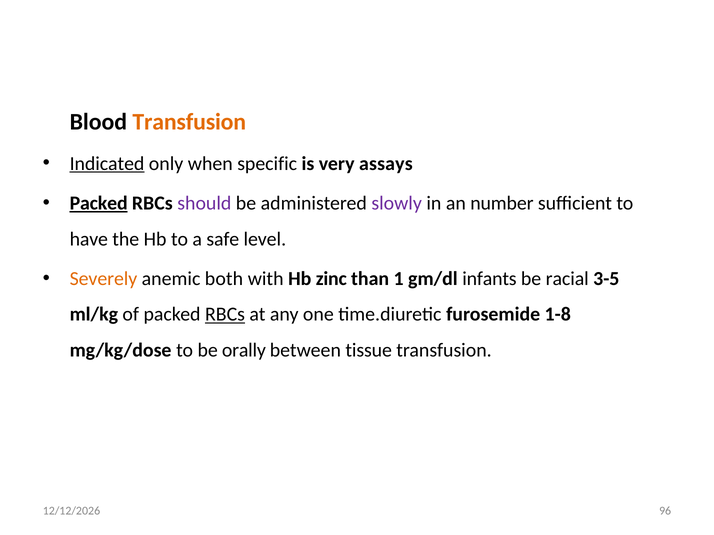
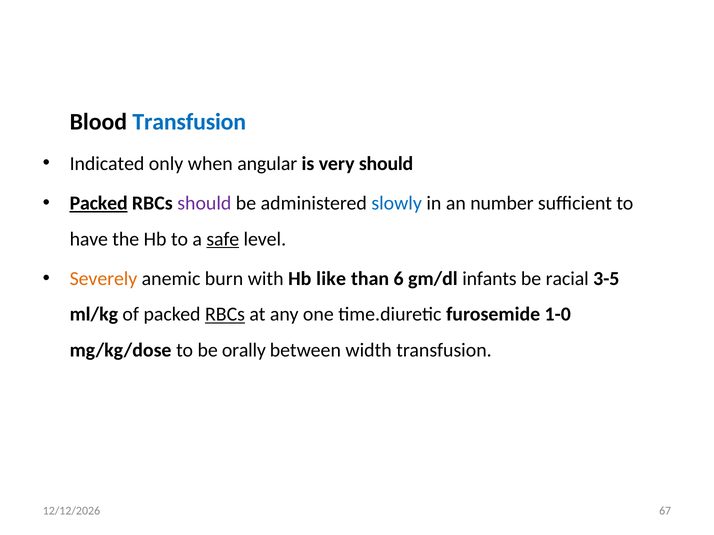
Transfusion colour: orange -> blue (189, 122)
Indicated underline: present -> none (107, 164)
specific: specific -> angular (267, 164)
very assays: assays -> should (386, 164)
slowly colour: purple -> blue (397, 203)
safe underline: none -> present (223, 239)
both: both -> burn (224, 279)
zinc: zinc -> like (331, 279)
1: 1 -> 6 (399, 279)
1-8: 1-8 -> 1-0 (558, 315)
tissue: tissue -> width (369, 350)
96: 96 -> 67 (665, 511)
